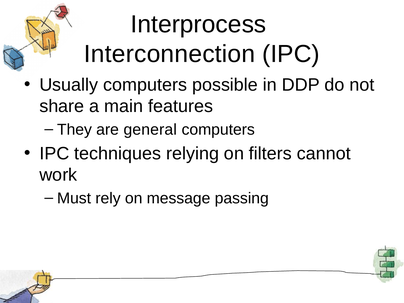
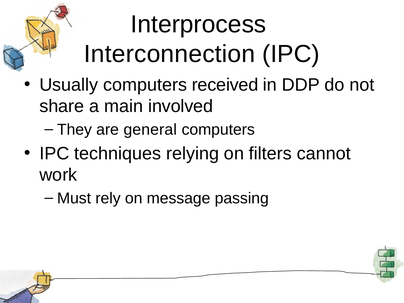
possible: possible -> received (225, 85)
features: features -> involved (181, 106)
